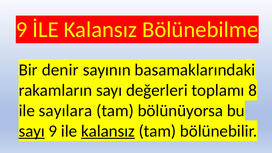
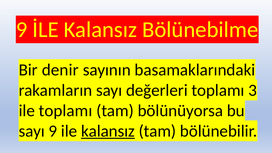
8: 8 -> 3 (253, 90)
ile sayılara: sayılara -> toplamı (66, 111)
sayı underline: present -> none (32, 131)
